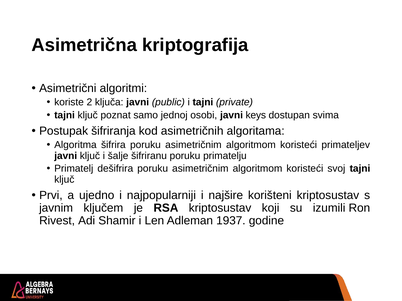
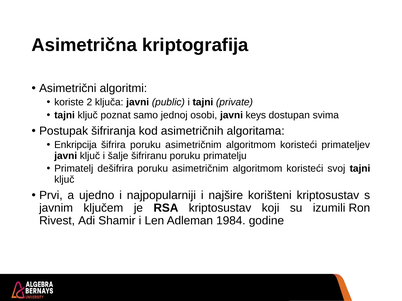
Algoritma: Algoritma -> Enkripcija (76, 145)
1937: 1937 -> 1984 (231, 221)
